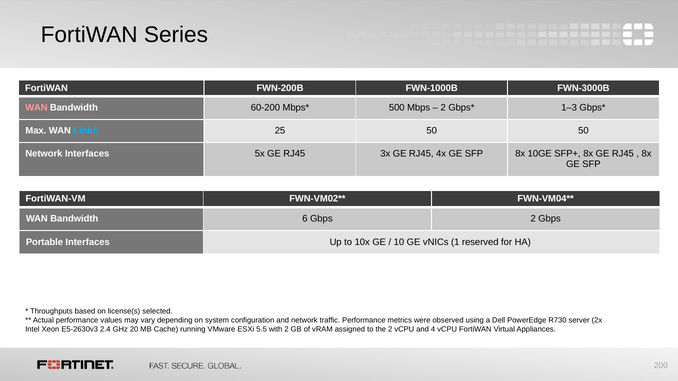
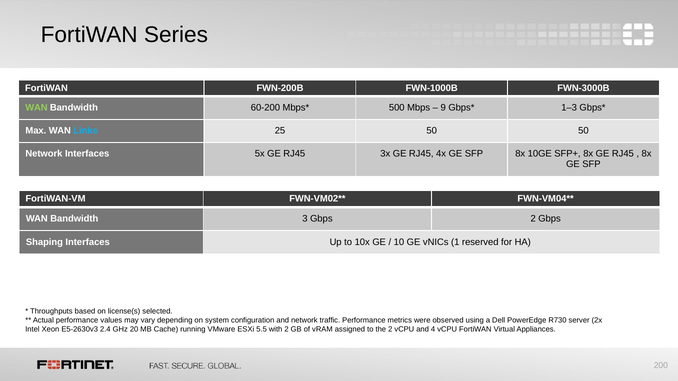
WAN colour: pink -> light green (36, 108)
2: 2 -> 9 (443, 108)
6: 6 -> 3 (305, 219)
Portable: Portable -> Shaping (44, 242)
